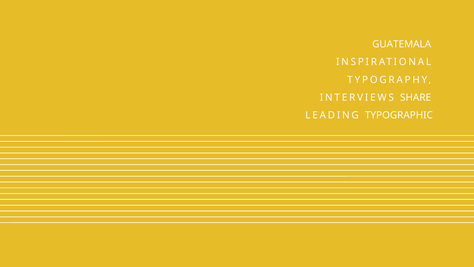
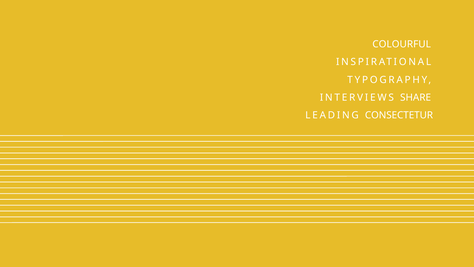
GUATEMALA: GUATEMALA -> COLOURFUL (402, 44)
TYPOGRAPHIC: TYPOGRAPHIC -> CONSECTETUR (399, 115)
